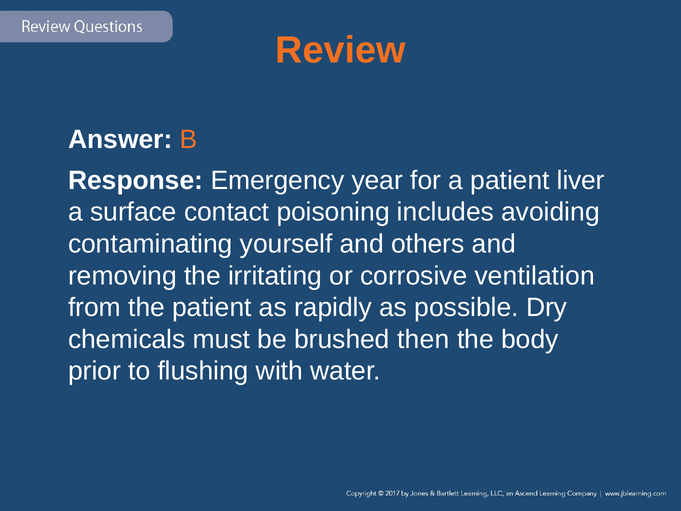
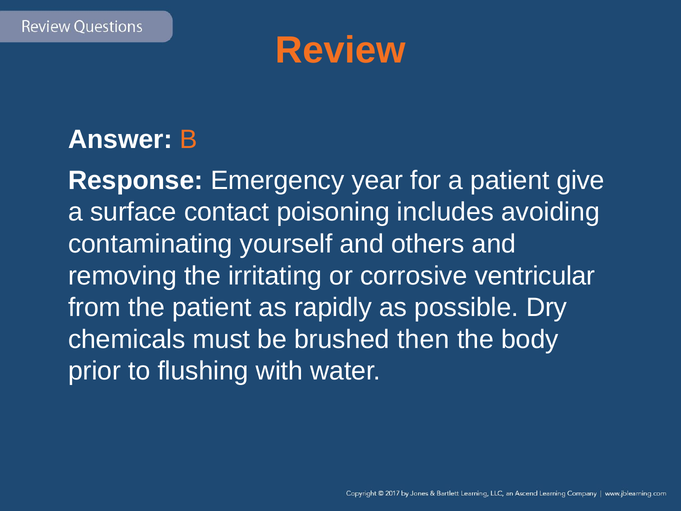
liver: liver -> give (581, 180)
ventilation: ventilation -> ventricular (535, 276)
